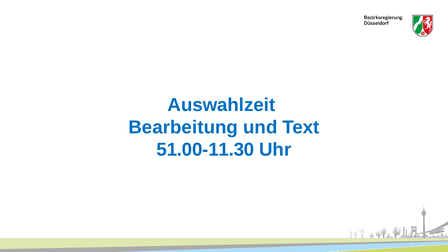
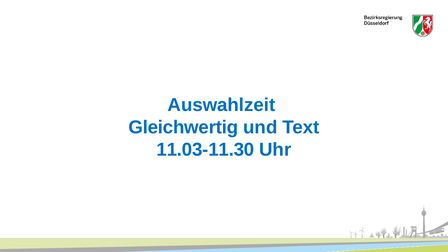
Bearbeitung: Bearbeitung -> Gleichwertig (183, 127)
51.00-11.30: 51.00-11.30 -> 11.03-11.30 (205, 150)
